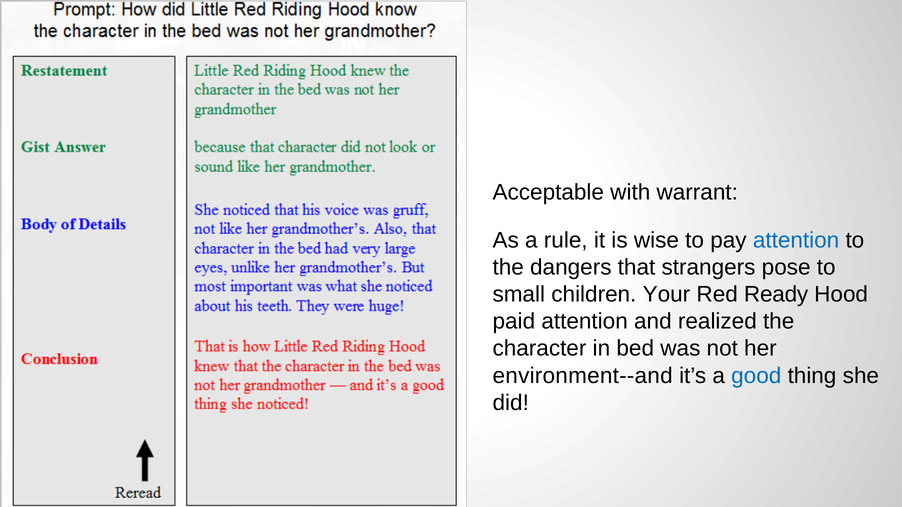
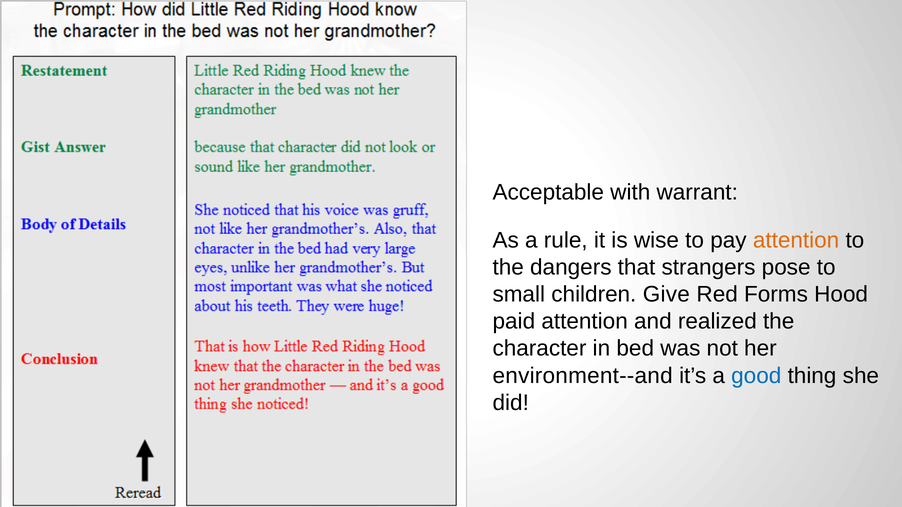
attention colour: blue -> orange (796, 241)
Your: Your -> Give (666, 295)
Ready: Ready -> Forms (776, 295)
